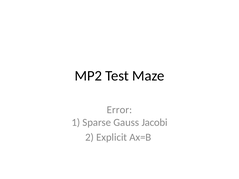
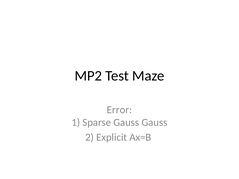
Gauss Jacobi: Jacobi -> Gauss (154, 123)
